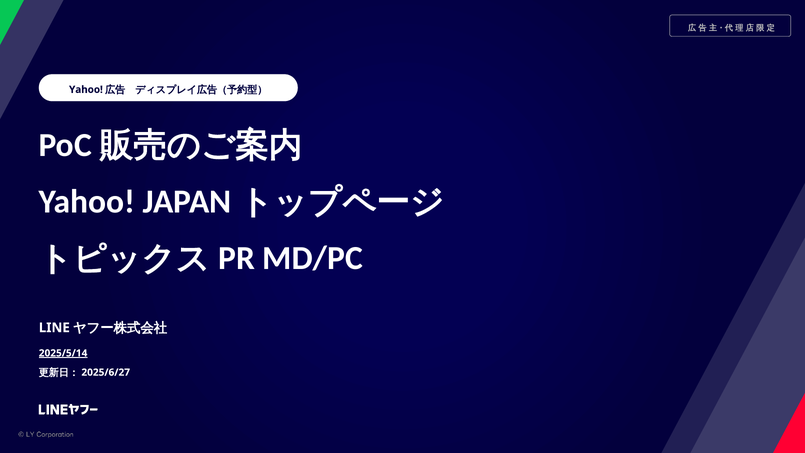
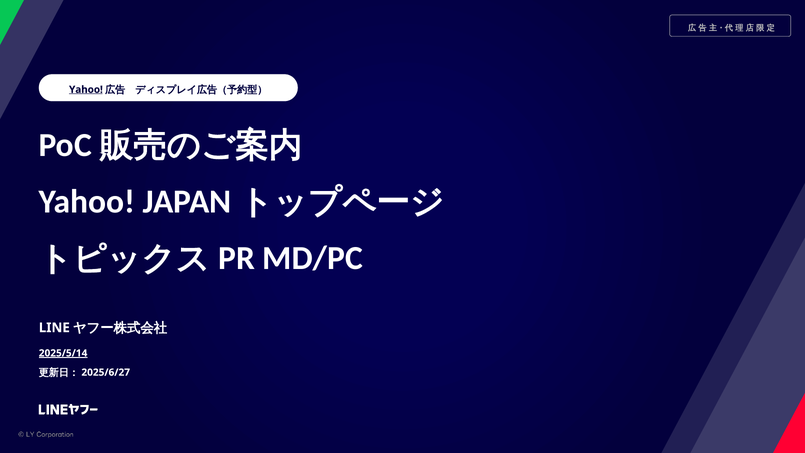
Yahoo underline: none -> present (86, 90)
